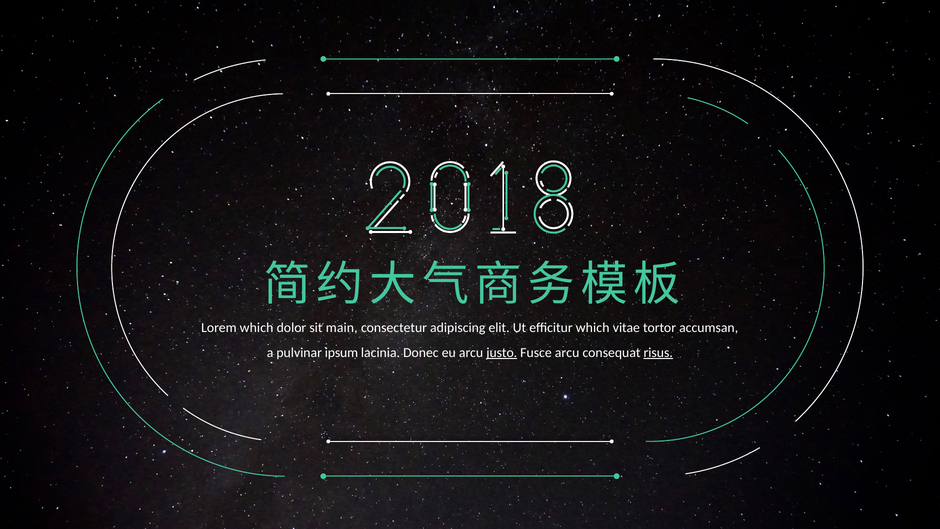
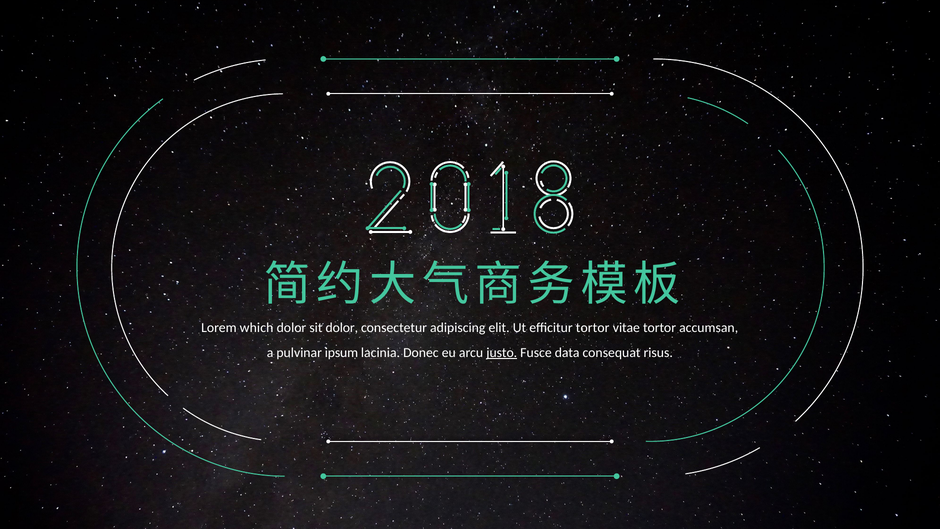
sit main: main -> dolor (342, 328)
efficitur which: which -> tortor (593, 328)
Fusce arcu: arcu -> data (567, 352)
risus underline: present -> none (658, 352)
